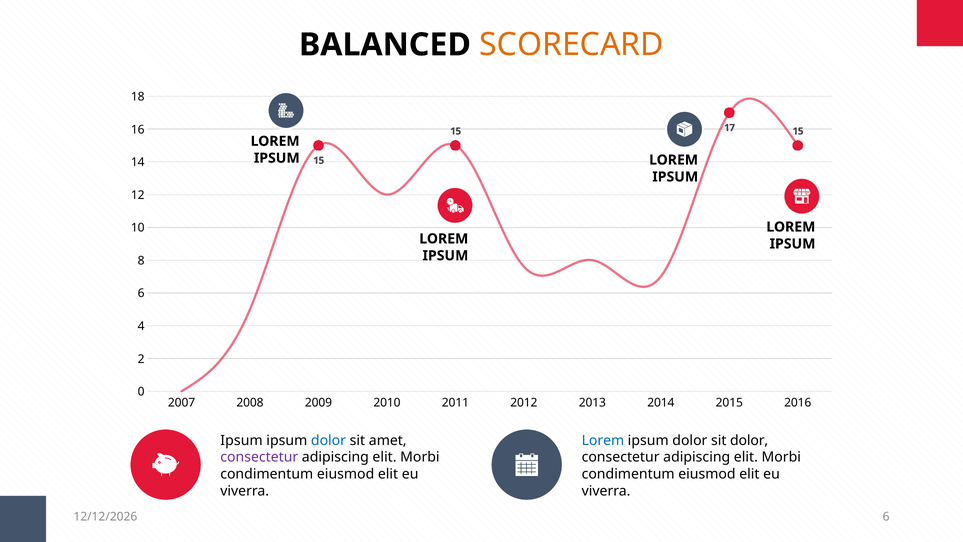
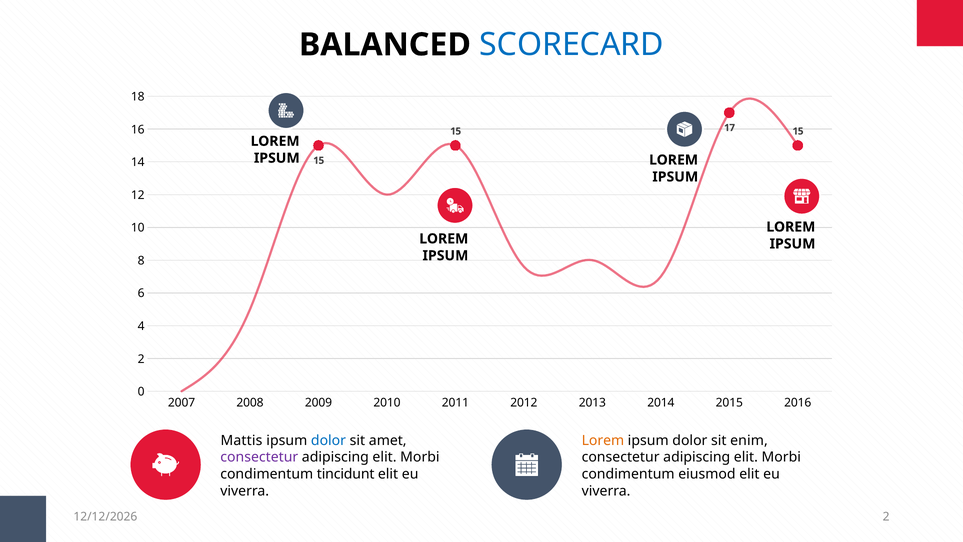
SCORECARD colour: orange -> blue (572, 45)
Ipsum: Ipsum -> Mattis (241, 440)
Lorem colour: blue -> orange (603, 440)
sit dolor: dolor -> enim (749, 440)
eiusmod: eiusmod -> tincidunt (346, 474)
6: 6 -> 2 (886, 516)
